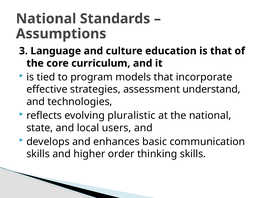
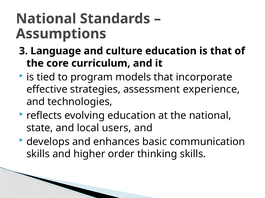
understand: understand -> experience (211, 90)
evolving pluralistic: pluralistic -> education (132, 116)
